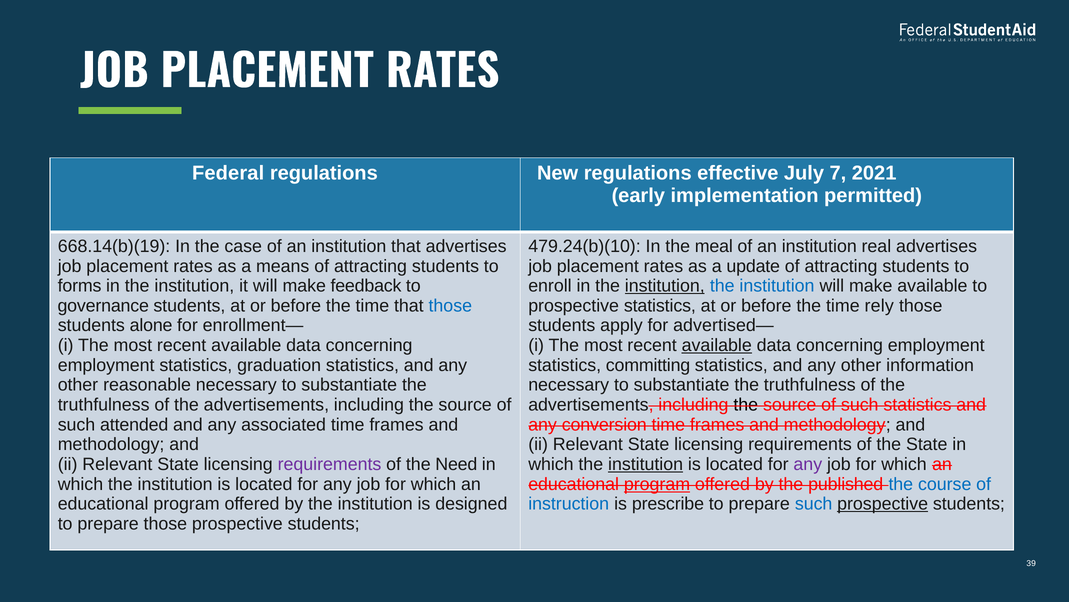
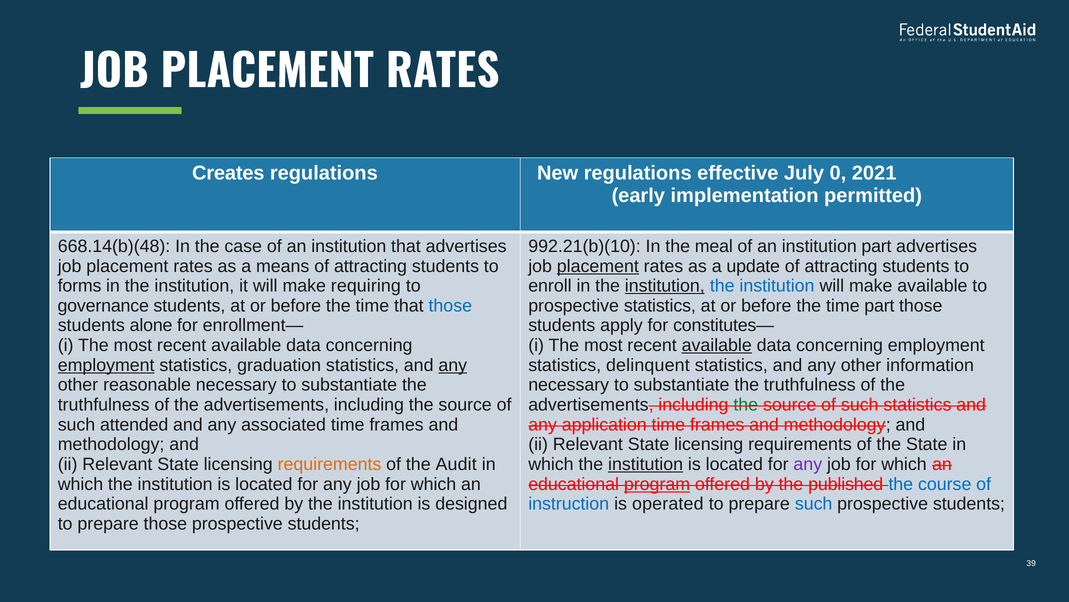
Federal: Federal -> Creates (228, 173)
7: 7 -> 0 (838, 173)
668.14(b)(19: 668.14(b)(19 -> 668.14(b)(48 (114, 246)
479.24(b)(10: 479.24(b)(10 -> 992.21(b)(10 (584, 246)
institution real: real -> part (876, 246)
placement underline: none -> present (598, 266)
feedback: feedback -> requiring (366, 286)
time rely: rely -> part (879, 305)
advertised—: advertised— -> constitutes— (724, 325)
employment underline: none -> present (106, 365)
any underline: none -> present (453, 365)
committing: committing -> delinquent (648, 365)
the colour: black -> green (746, 404)
conversion: conversion -> application (604, 424)
requirements colour: purple -> orange (330, 464)
Need: Need -> Audit (456, 464)
prescribe: prescribe -> operated (668, 503)
prospective underline: present -> none (883, 503)
